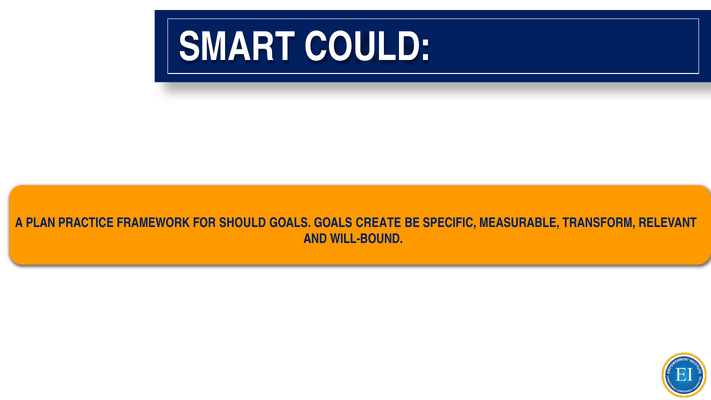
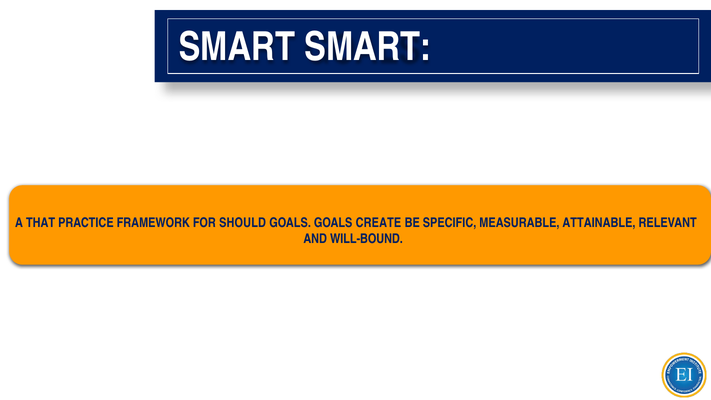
SMART COULD: COULD -> SMART (368, 47)
PLAN: PLAN -> THAT (41, 223)
TRANSFORM: TRANSFORM -> ATTAINABLE (599, 223)
